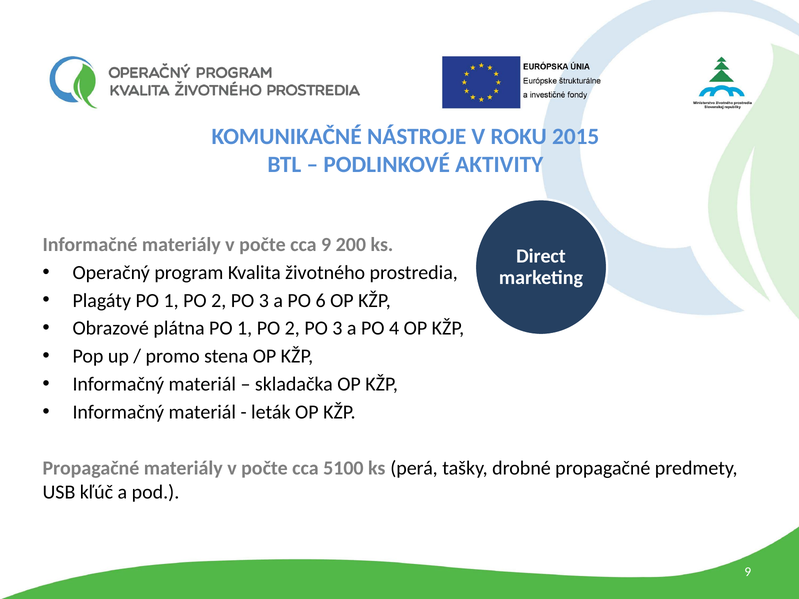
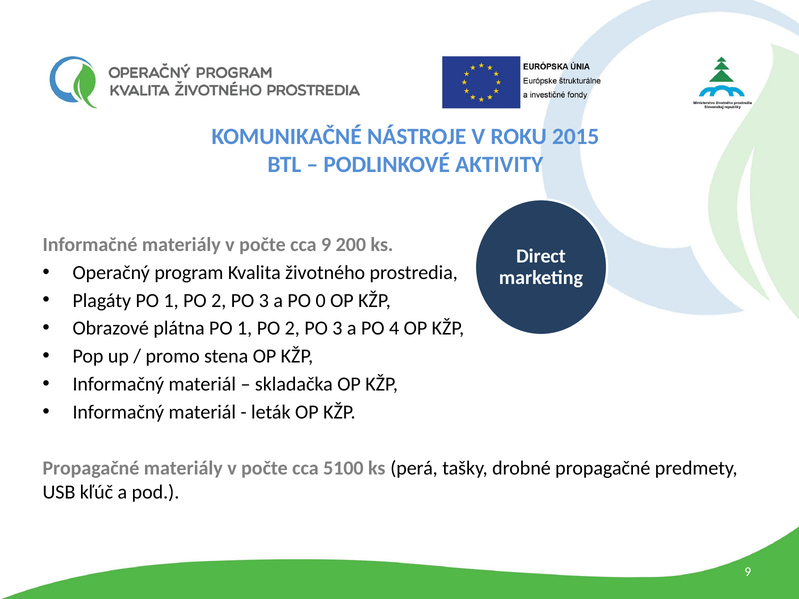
6: 6 -> 0 (321, 301)
